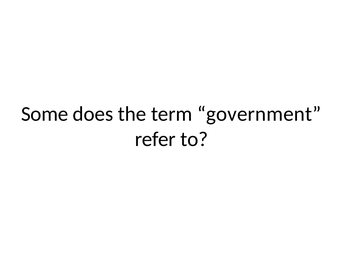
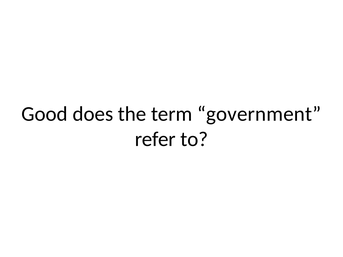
Some: Some -> Good (45, 114)
